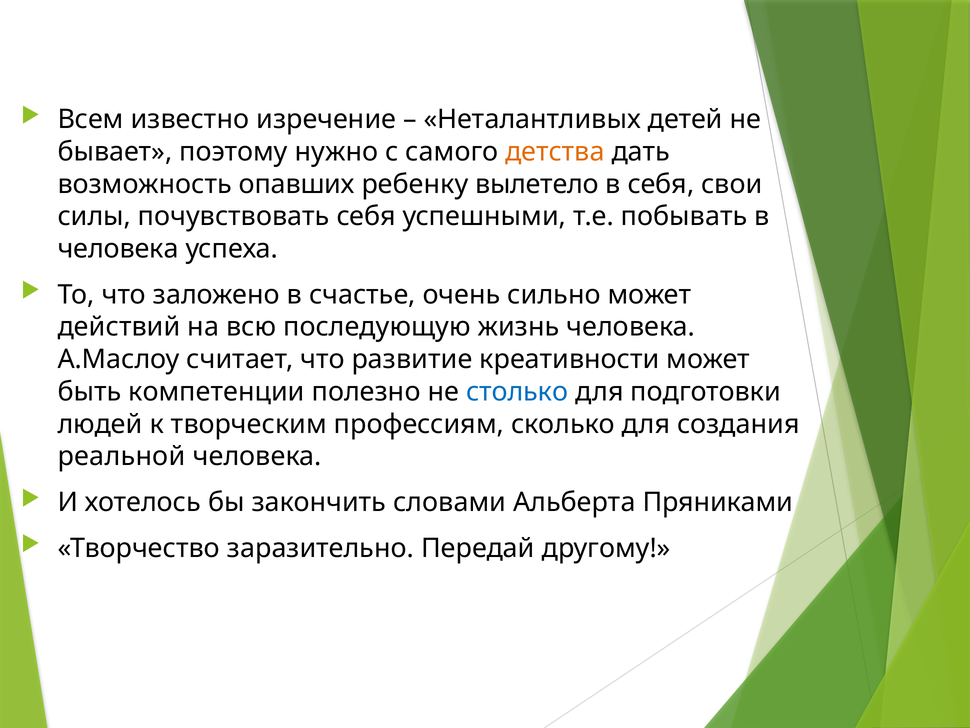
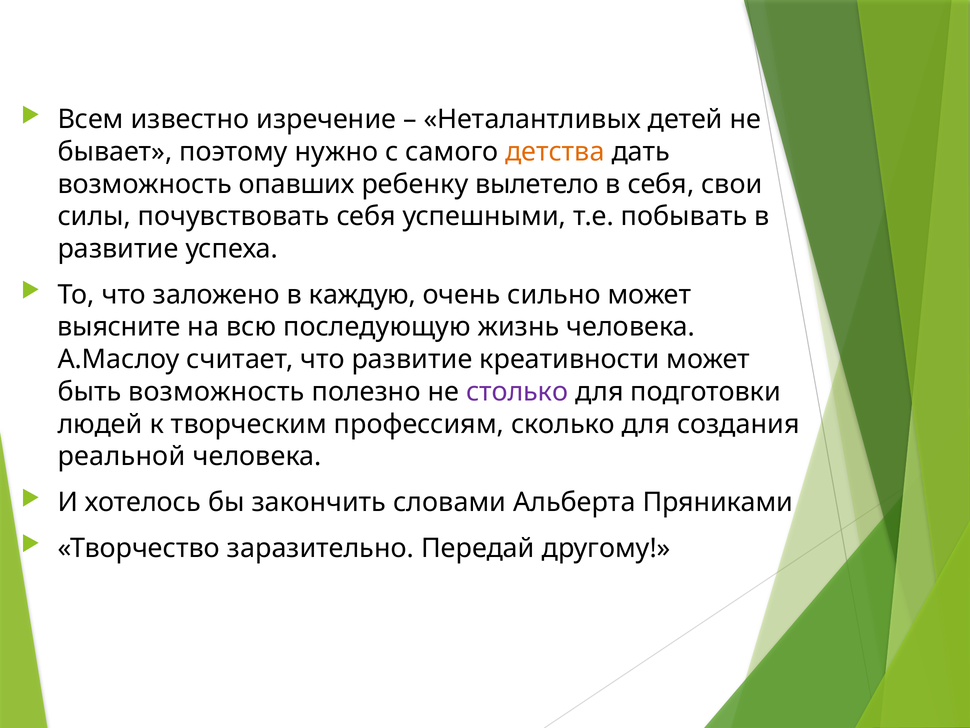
человека: человека -> развитие (118, 249)
счастье: счастье -> каждую (362, 295)
действий: действий -> выясните (119, 327)
быть компетенции: компетенции -> возможность (216, 392)
столько colour: blue -> purple (517, 392)
